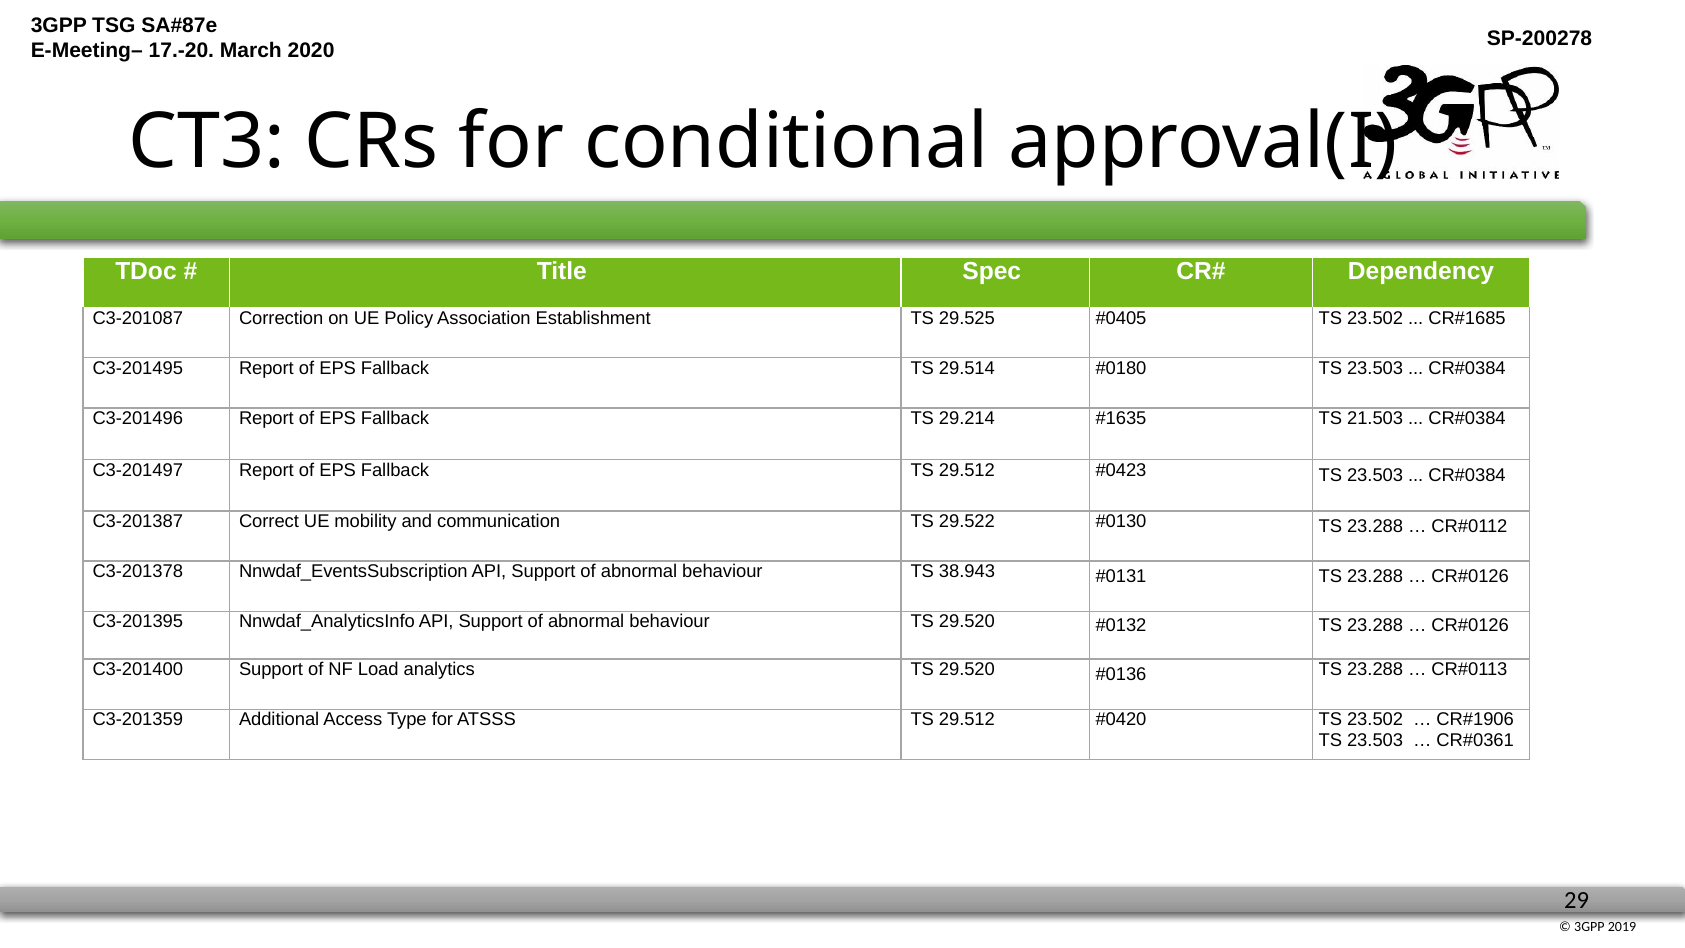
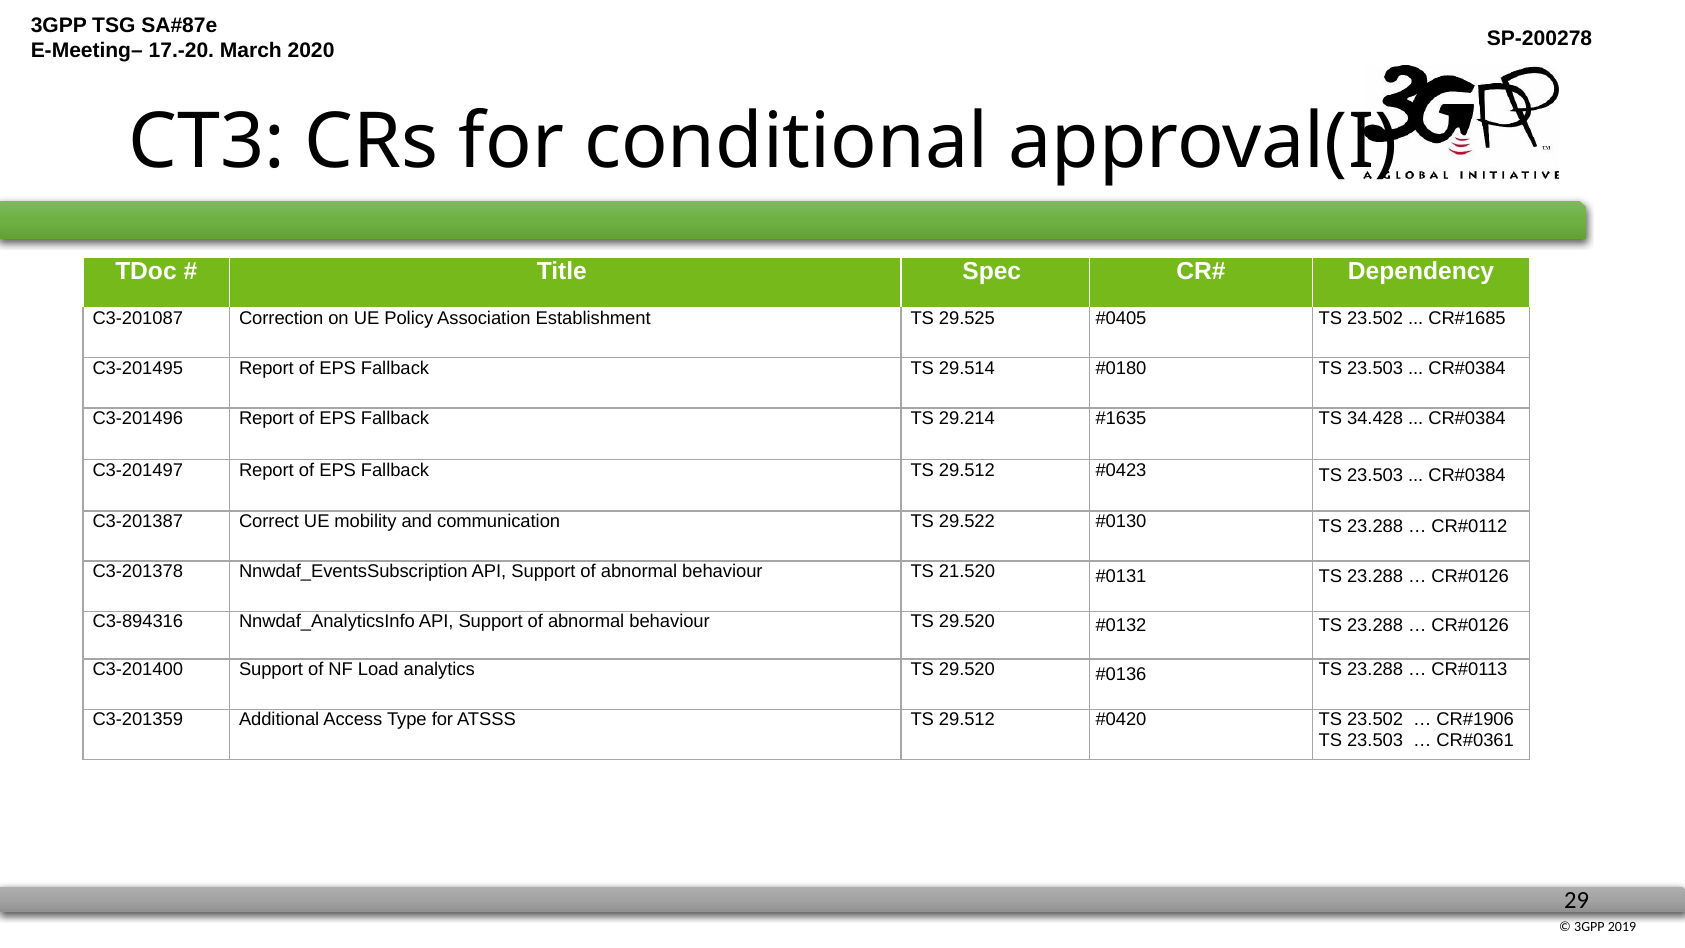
21.503: 21.503 -> 34.428 (1375, 418)
38.943: 38.943 -> 21.520 (967, 572)
C3-201395: C3-201395 -> C3-894316 (138, 622)
